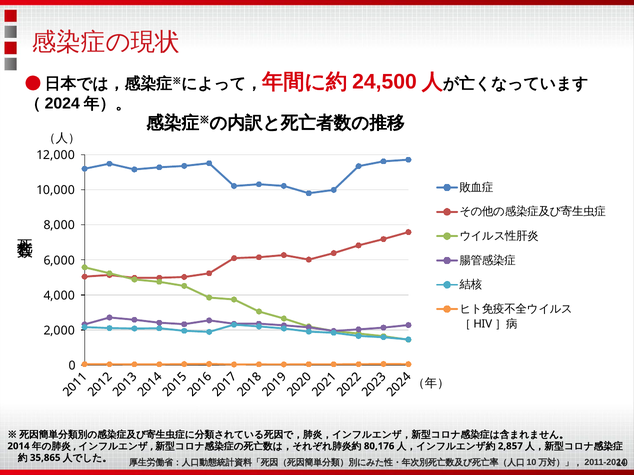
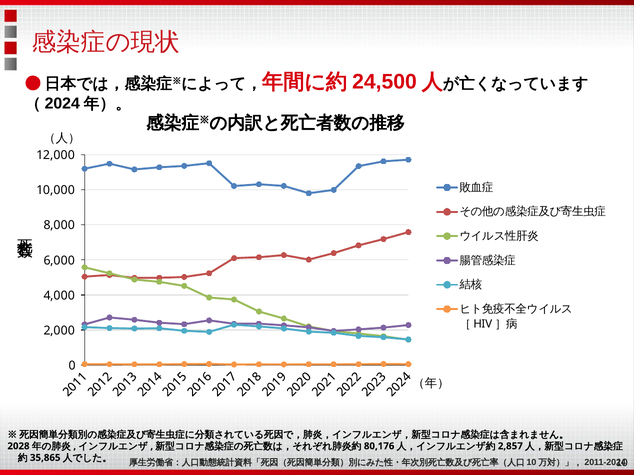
2014: 2014 -> 2028 (18, 447)
